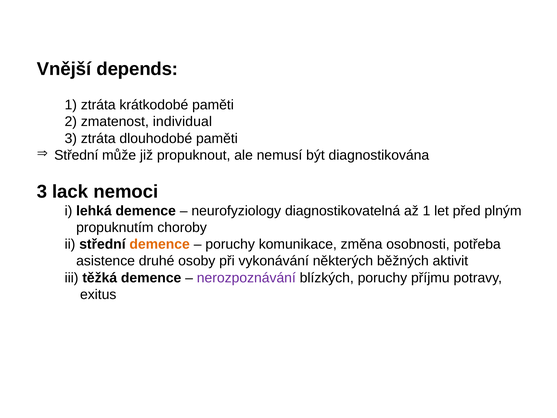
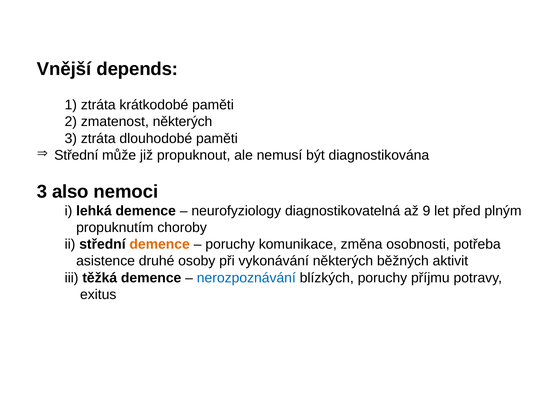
zmatenost individual: individual -> některých (183, 122)
lack: lack -> also (70, 192)
až 1: 1 -> 9 (426, 211)
nerozpoznávání colour: purple -> blue (246, 278)
